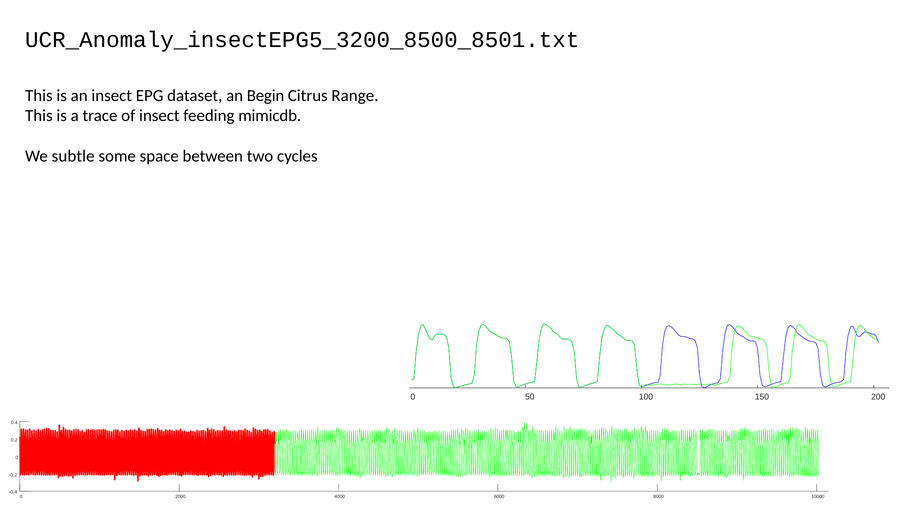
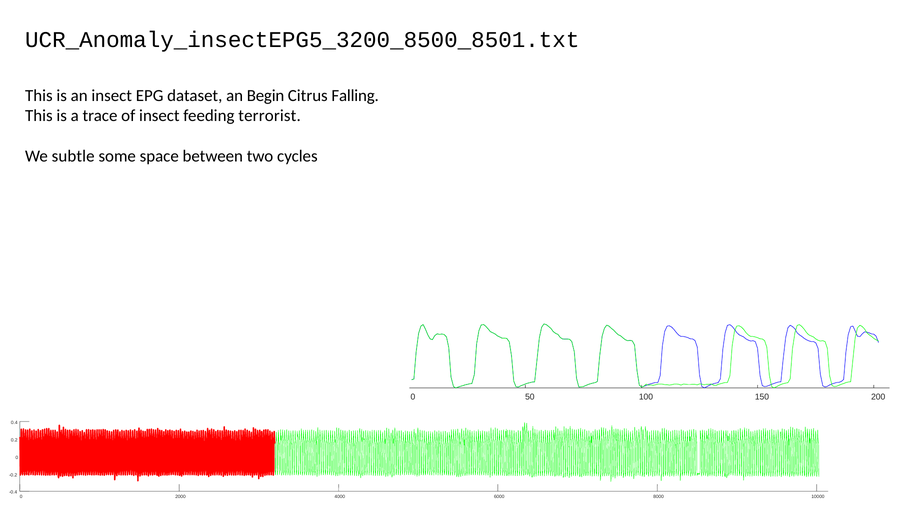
Range: Range -> Falling (355, 95)
mimicdb: mimicdb -> terrorist (270, 116)
